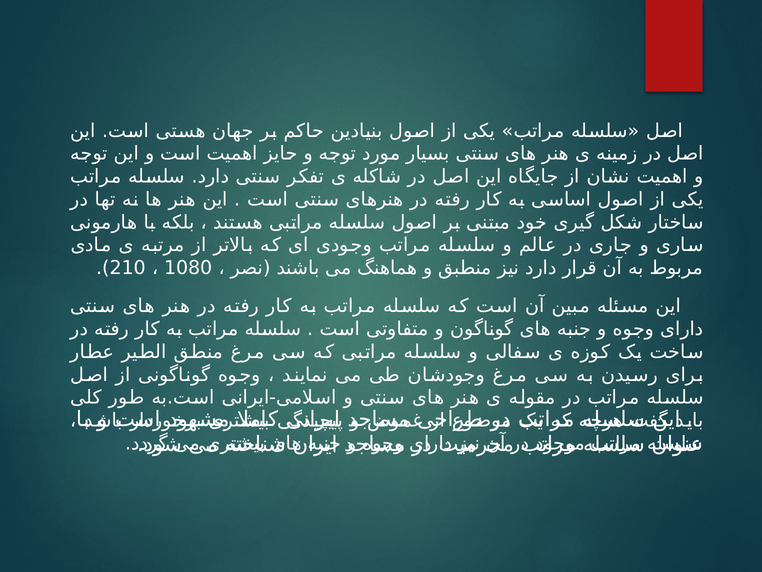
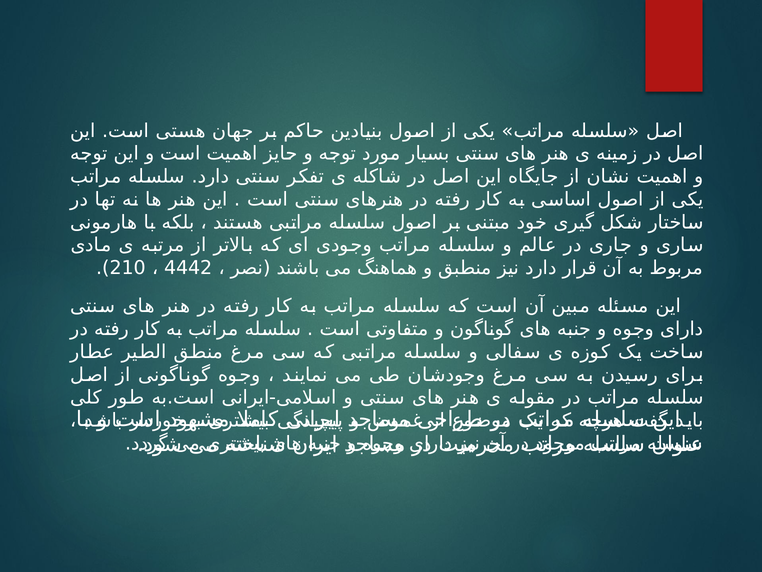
1080: 1080 -> 4442 (188, 268)
